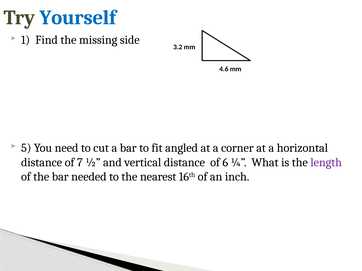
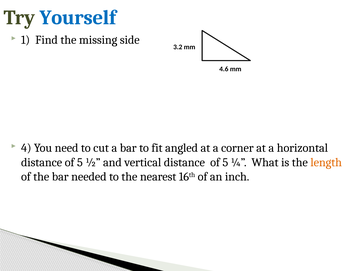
5: 5 -> 4 (26, 148)
7: 7 -> 5 (80, 163)
vertical distance of 6: 6 -> 5 (225, 163)
length colour: purple -> orange (326, 163)
